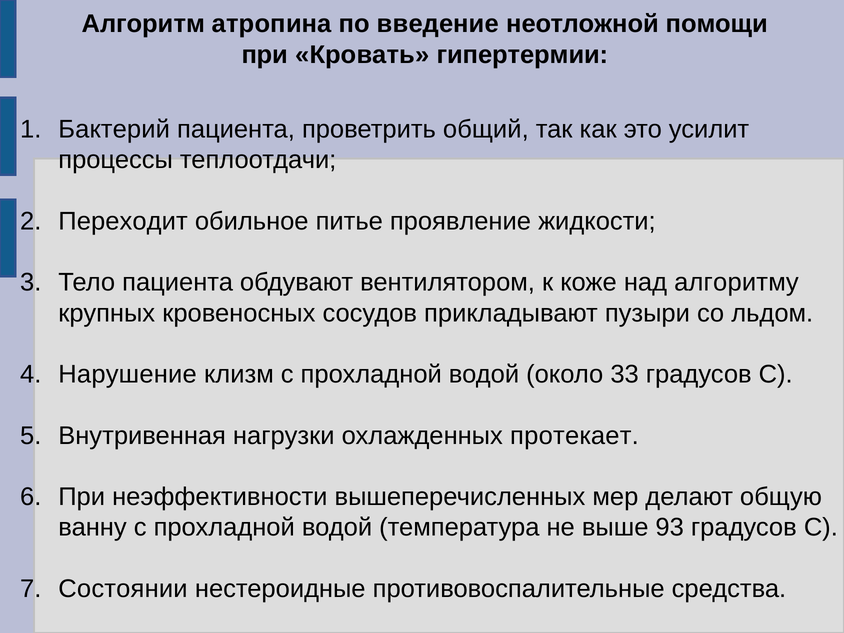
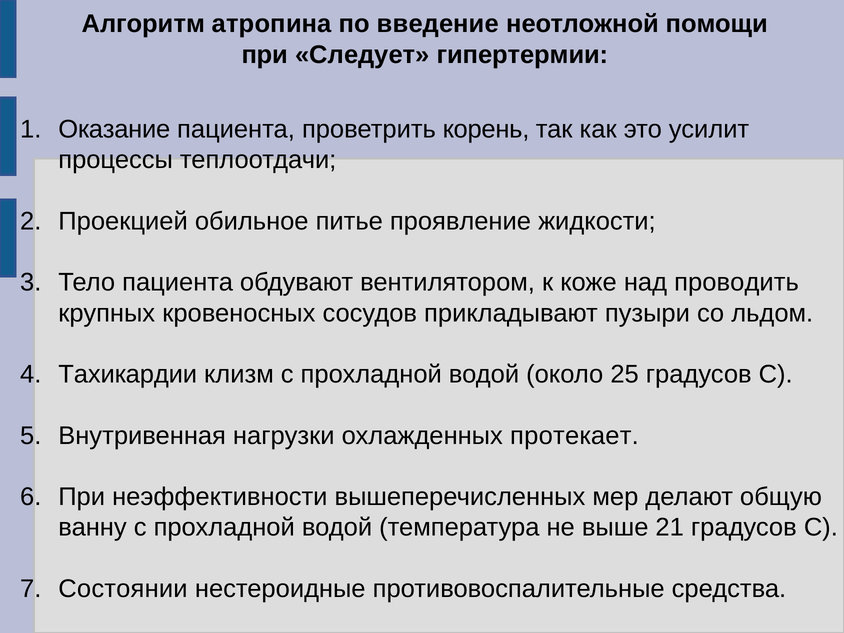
Кровать: Кровать -> Следует (362, 55)
Бактерий: Бактерий -> Оказание (114, 129)
общий: общий -> корень (486, 129)
Переходит: Переходит -> Проекцией (123, 221)
алгоритму: алгоритму -> проводить (737, 283)
Нарушение: Нарушение -> Тахикардии (128, 374)
33: 33 -> 25 (625, 374)
93: 93 -> 21 (670, 528)
